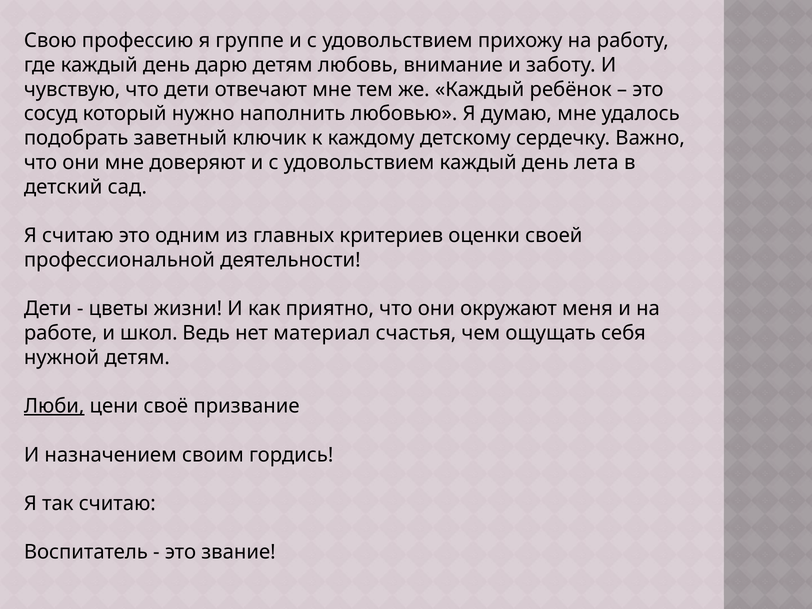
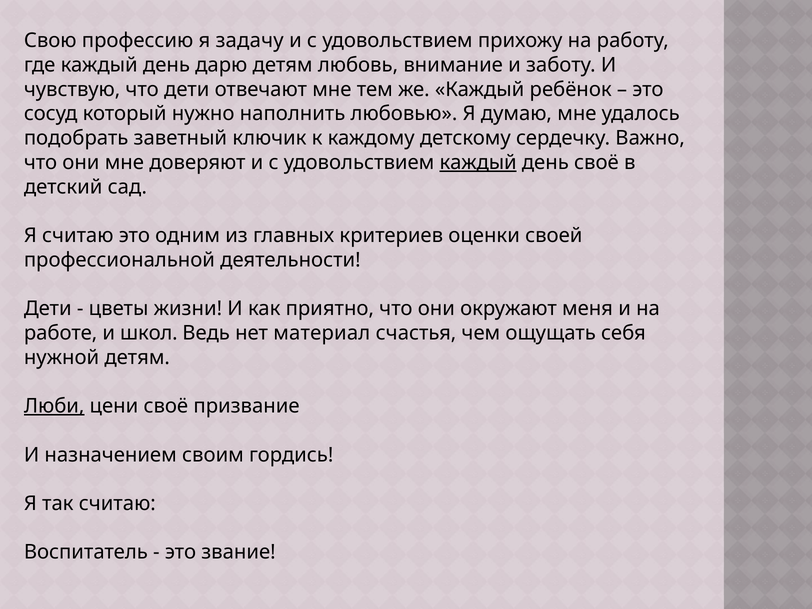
группе: группе -> задачу (250, 41)
каждый underline: none -> present (478, 163)
день лета: лета -> своё (596, 163)
